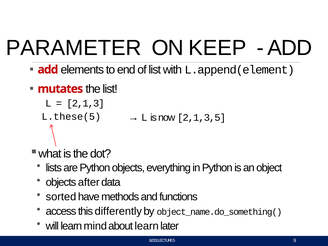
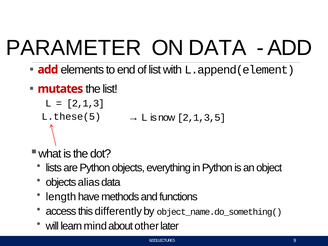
ON KEEP: KEEP -> DATA (217, 48)
after: after -> alias (89, 182)
sorted: sorted -> length (61, 197)
about learn: learn -> other (147, 226)
